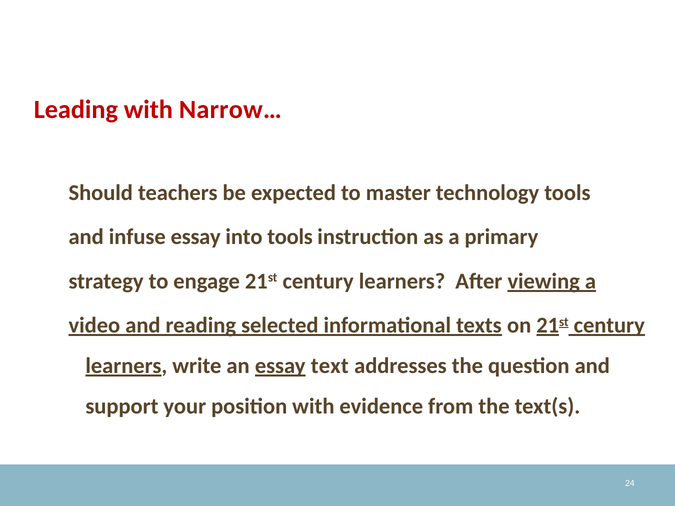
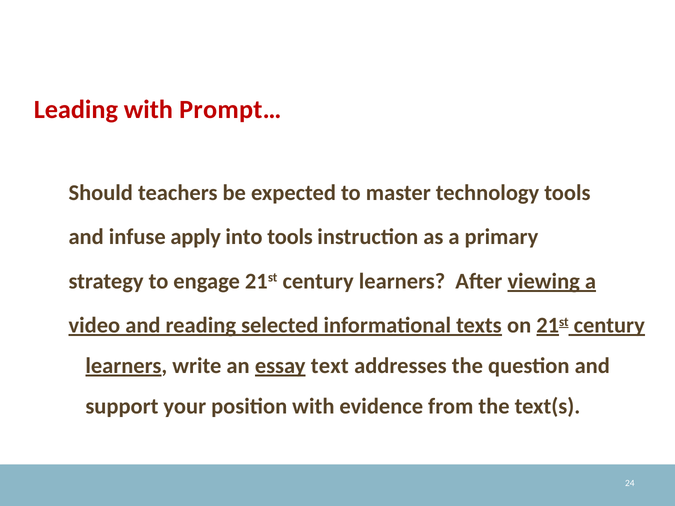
Narrow…: Narrow… -> Prompt… (230, 110)
infuse essay: essay -> apply (196, 237)
